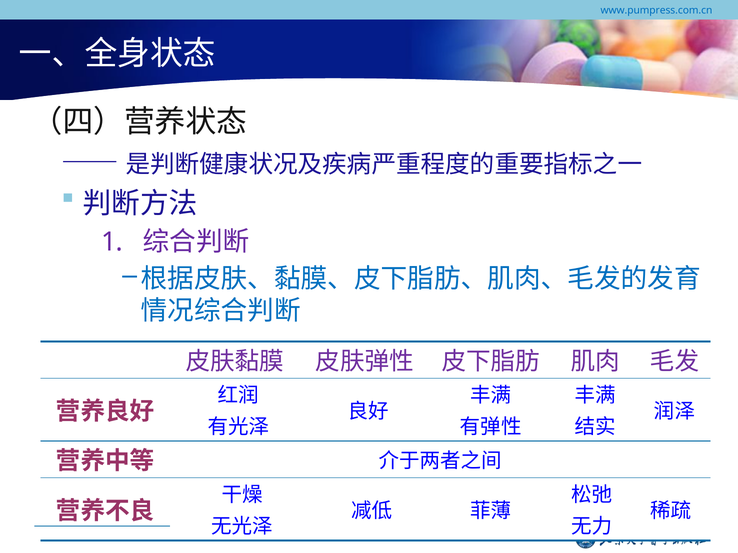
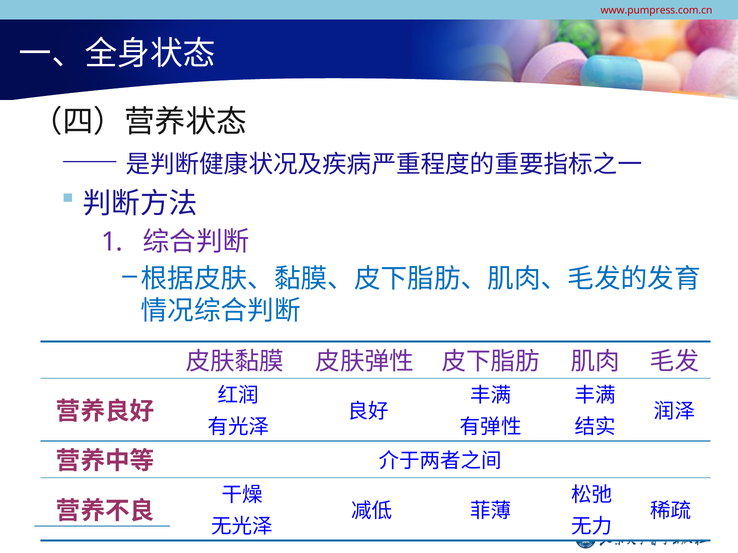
www.pumpress.com.cn colour: blue -> red (656, 11)
